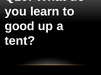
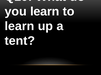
good: good -> learn (19, 26)
